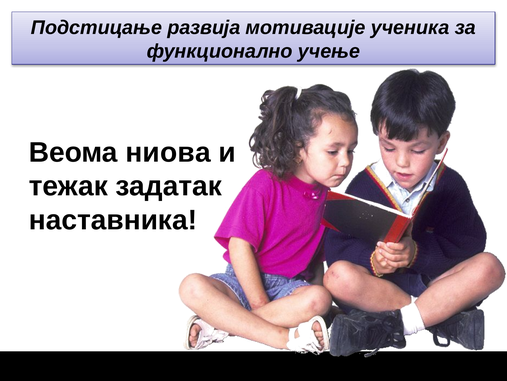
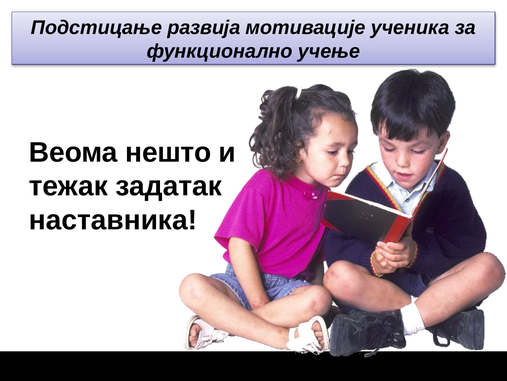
ниова: ниова -> нешто (168, 152)
